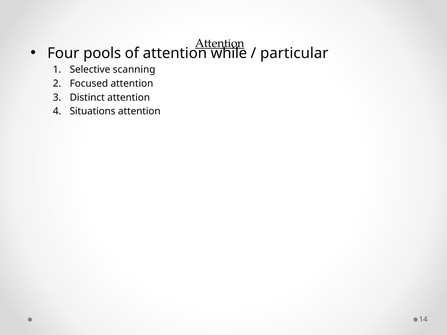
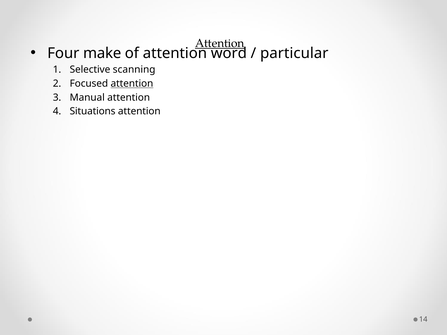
pools: pools -> make (102, 53)
while: while -> word (229, 53)
attention underline: none -> present (132, 84)
Distinct: Distinct -> Manual (87, 98)
